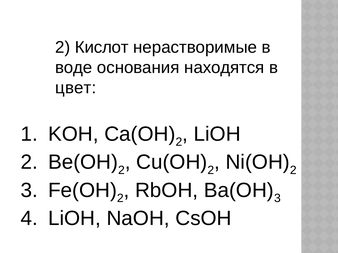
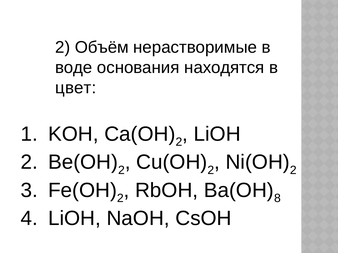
Кислот: Кислот -> Объём (102, 47)
3: 3 -> 8 (277, 199)
